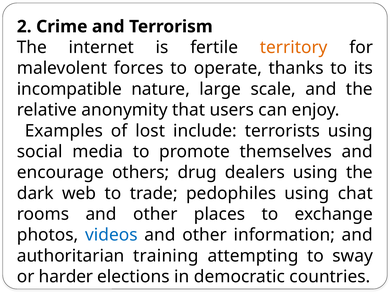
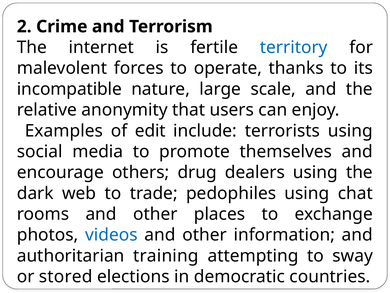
territory colour: orange -> blue (294, 47)
lost: lost -> edit (150, 131)
harder: harder -> stored (66, 276)
